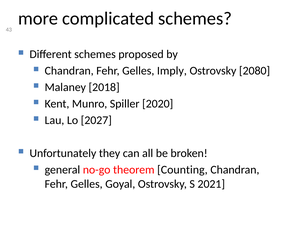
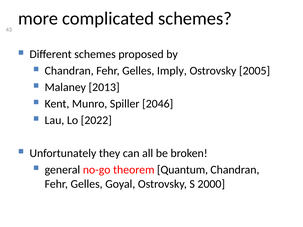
2080: 2080 -> 2005 (255, 71)
2018: 2018 -> 2013 (104, 87)
2020: 2020 -> 2046 (158, 104)
2027: 2027 -> 2022 (96, 120)
Counting: Counting -> Quantum (182, 170)
2021: 2021 -> 2000 (211, 184)
